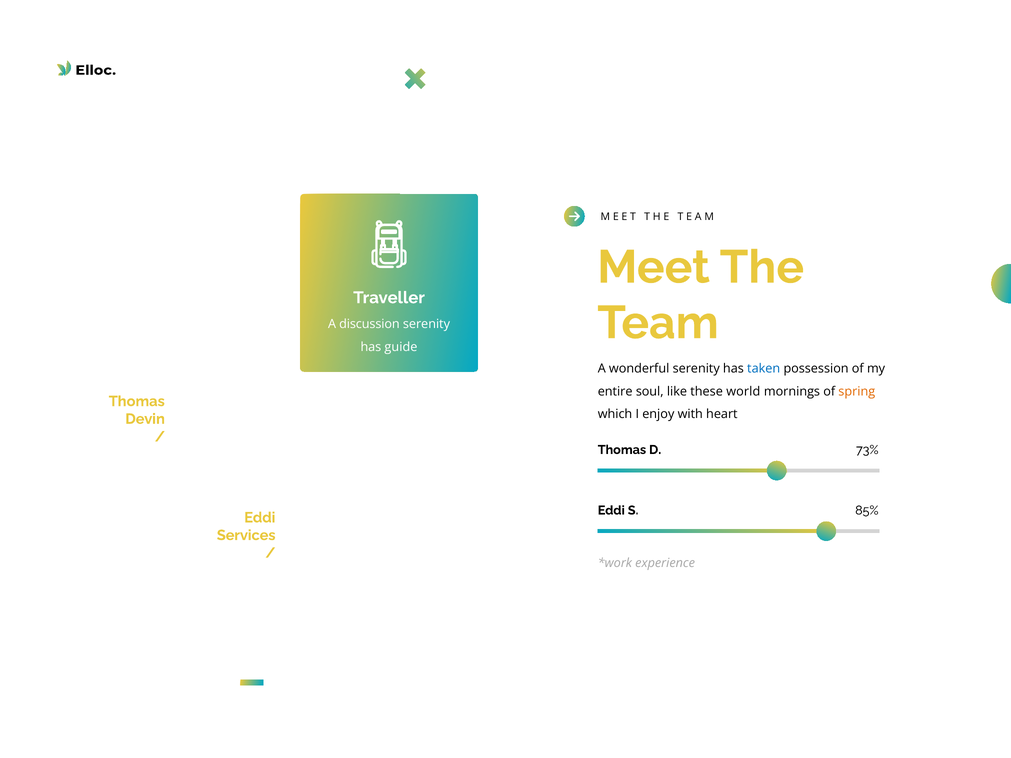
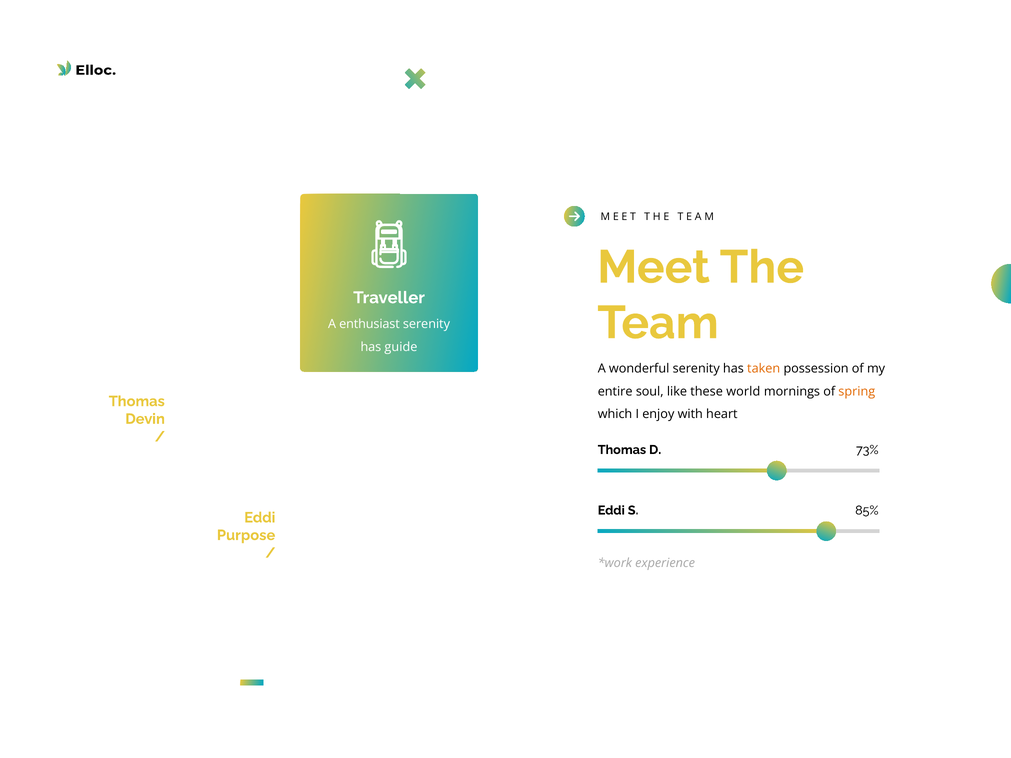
discussion: discussion -> enthusiast (369, 324)
taken colour: blue -> orange (764, 369)
Services: Services -> Purpose (246, 535)
